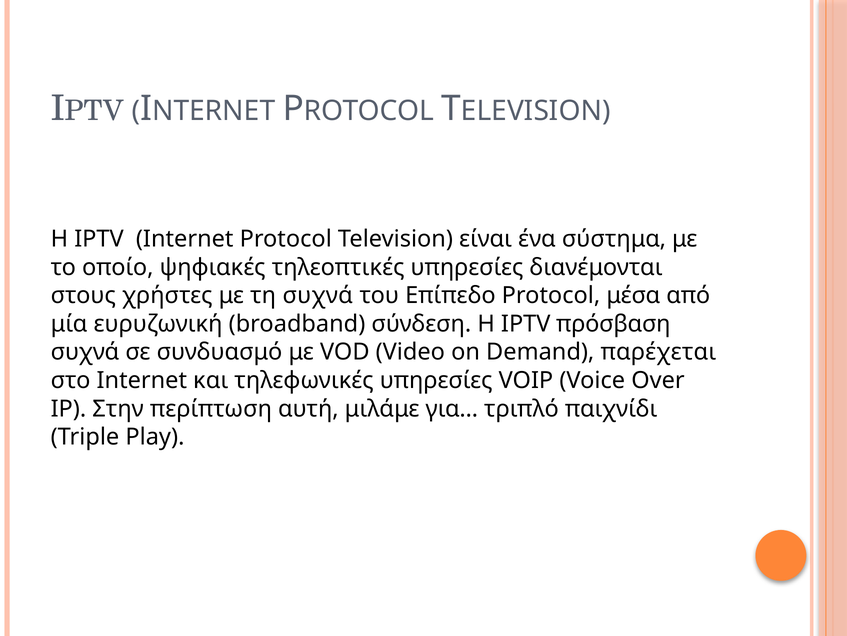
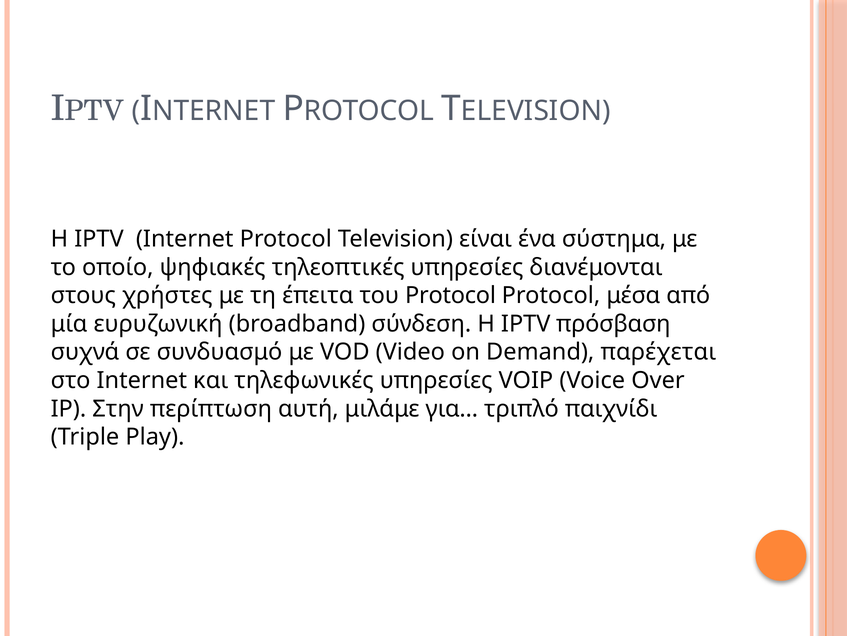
τη συχνά: συχνά -> έπειτα (318, 295)
του Επίπεδο: Επίπεδο -> Protocol (450, 295)
